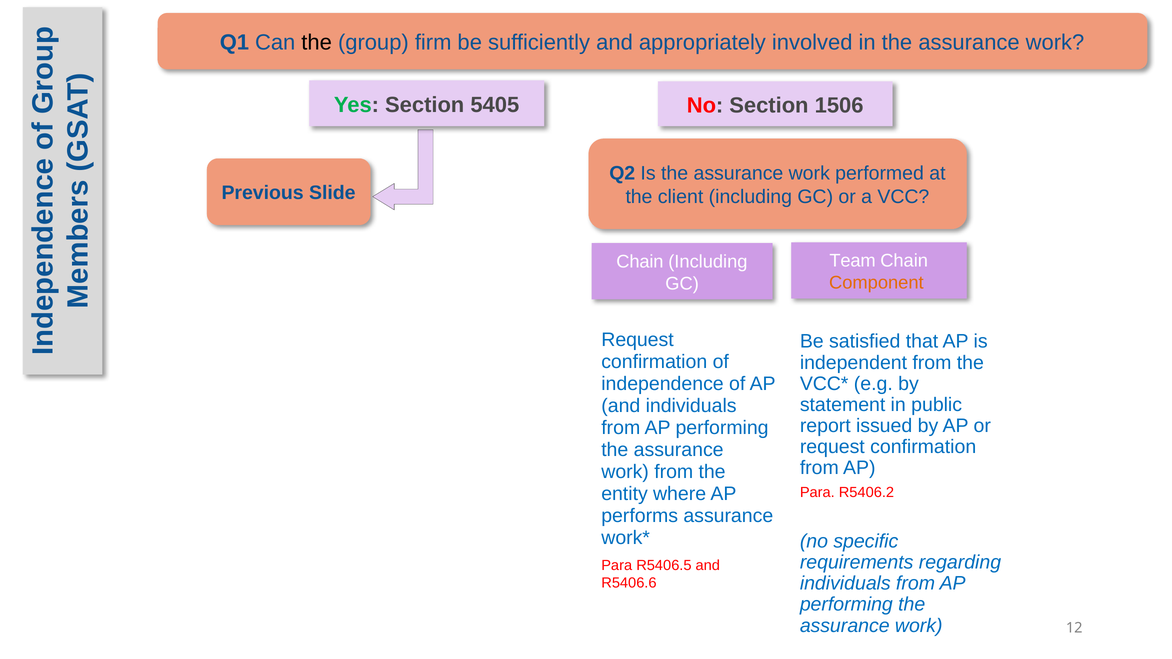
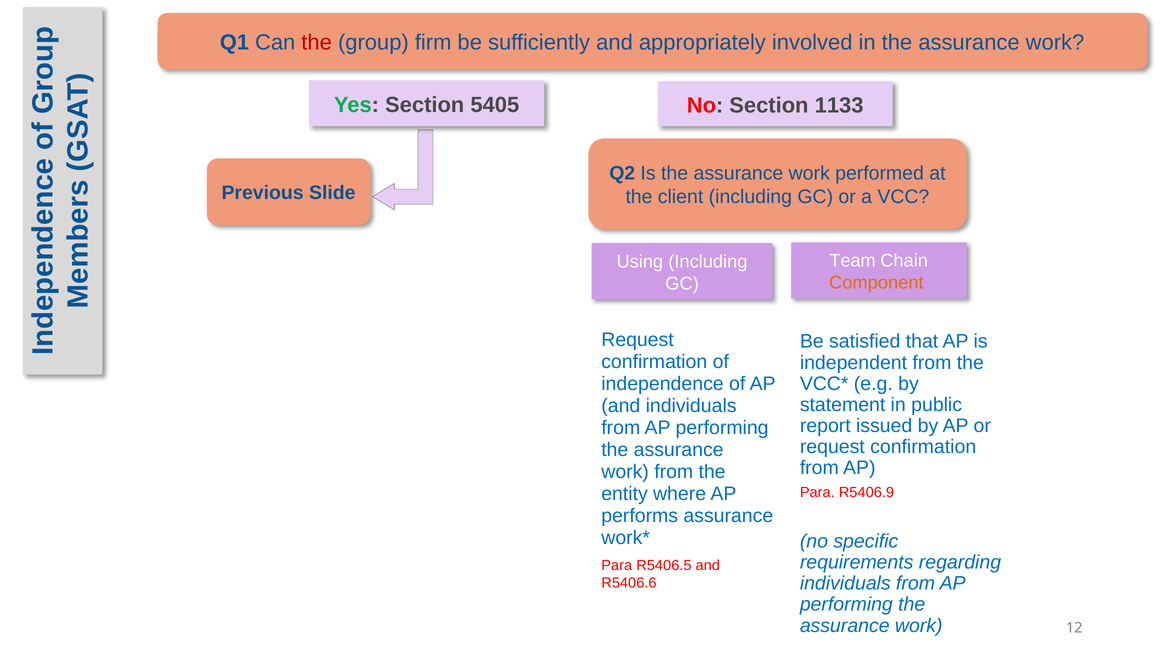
the colour: black -> red (317, 43)
1506: 1506 -> 1133 (839, 105)
Chain: Chain -> Using (640, 262)
R5406.2: R5406.2 -> R5406.9 (866, 492)
